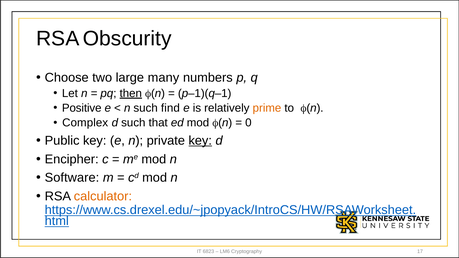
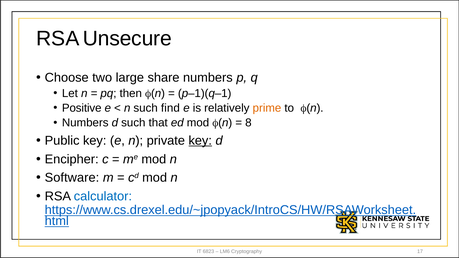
Obscurity: Obscurity -> Unsecure (127, 39)
many: many -> share (164, 78)
then underline: present -> none (131, 93)
Complex: Complex -> Numbers (85, 123)
0: 0 -> 8 (248, 123)
calculator colour: orange -> blue (103, 196)
